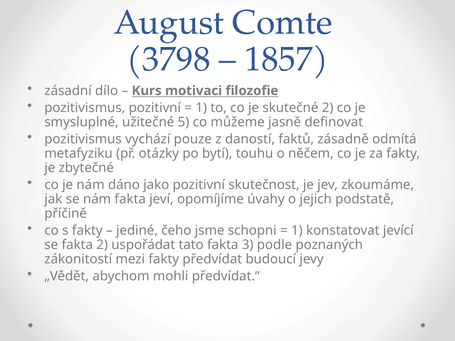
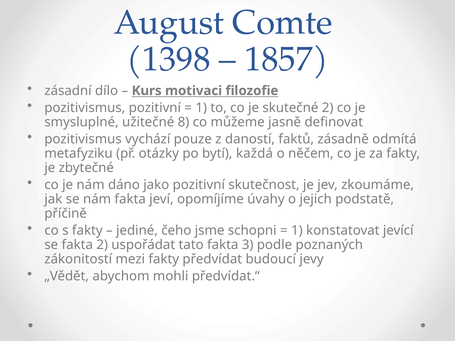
3798: 3798 -> 1398 (169, 59)
5: 5 -> 8 (183, 122)
touhu: touhu -> každá (254, 154)
